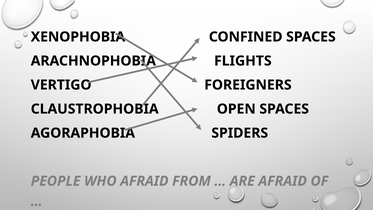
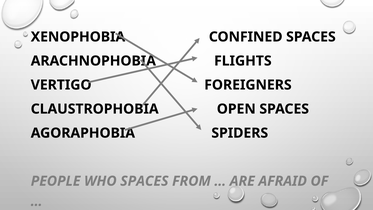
WHO AFRAID: AFRAID -> SPACES (144, 181)
